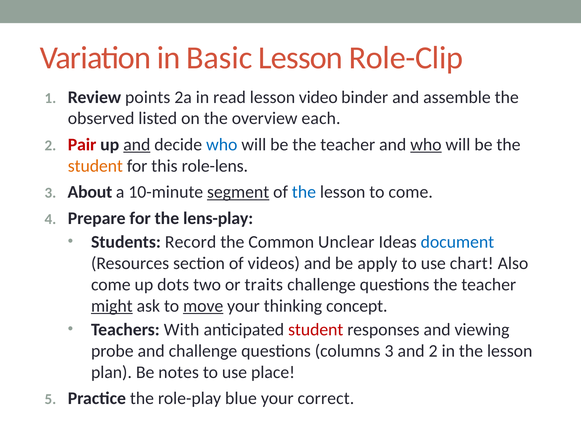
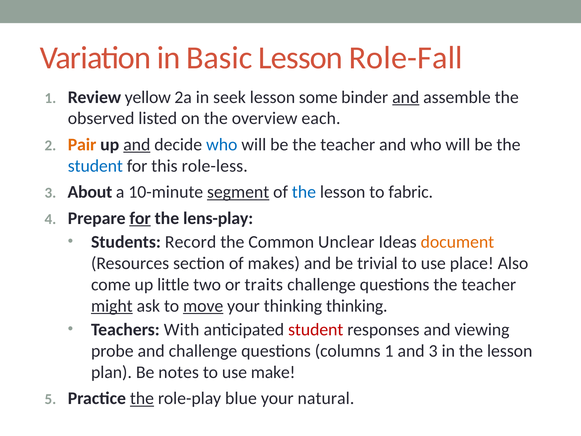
Role-Clip: Role-Clip -> Role-Fall (406, 58)
points: points -> yellow (148, 97)
read: read -> seek (229, 97)
video: video -> some (318, 97)
and underline: none -> present (406, 97)
Pair colour: red -> orange (82, 145)
who underline: present -> none (426, 145)
student colour: orange -> blue (95, 166)
role-lens: role-lens -> role-less (215, 166)
to come: come -> fabric (411, 192)
for underline: none -> present (140, 218)
document colour: blue -> orange (457, 242)
videos: videos -> makes (274, 263)
apply: apply -> trivial (377, 263)
chart: chart -> place (472, 263)
dots: dots -> little (173, 284)
thinking concept: concept -> thinking (357, 306)
columns 3: 3 -> 1 (389, 351)
and 2: 2 -> 3 (433, 351)
place: place -> make (273, 372)
the underline: none -> present (142, 398)
correct: correct -> natural (326, 398)
